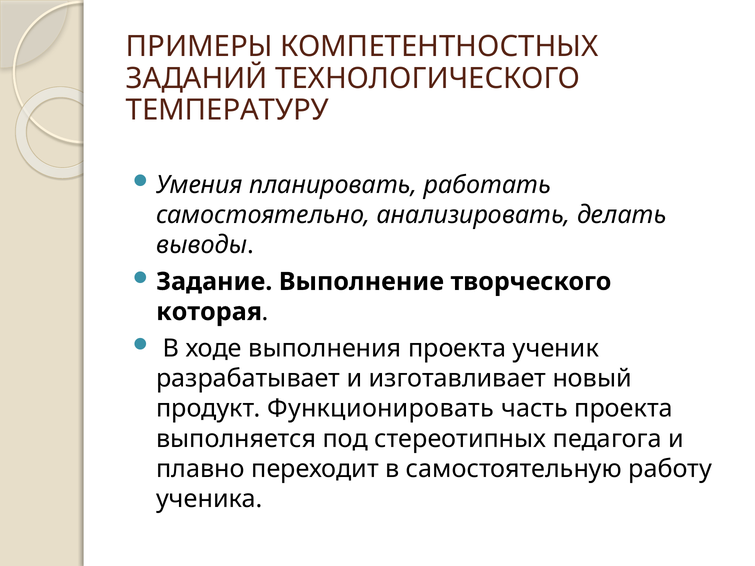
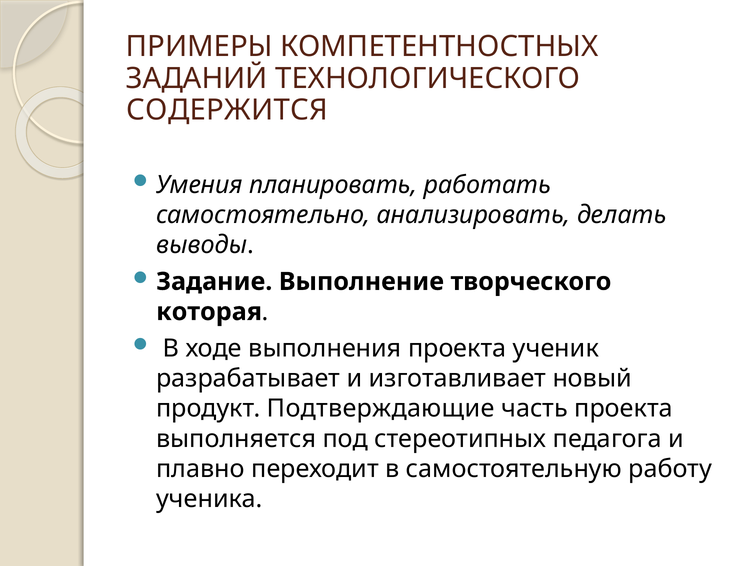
ТЕМПЕРАТУРУ: ТЕМПЕРАТУРУ -> СОДЕРЖИТСЯ (227, 110)
Функционировать: Функционировать -> Подтверждающие (381, 409)
